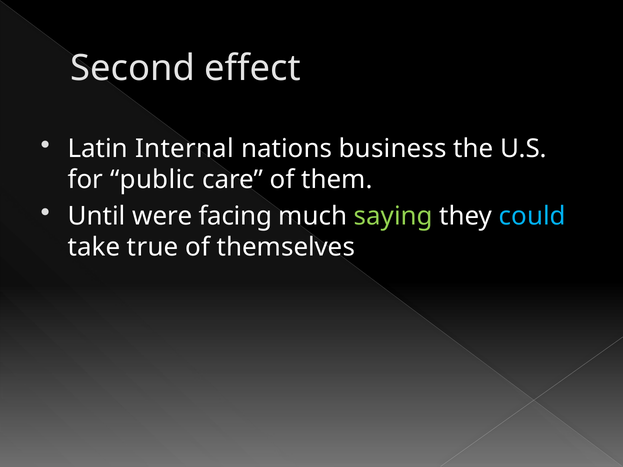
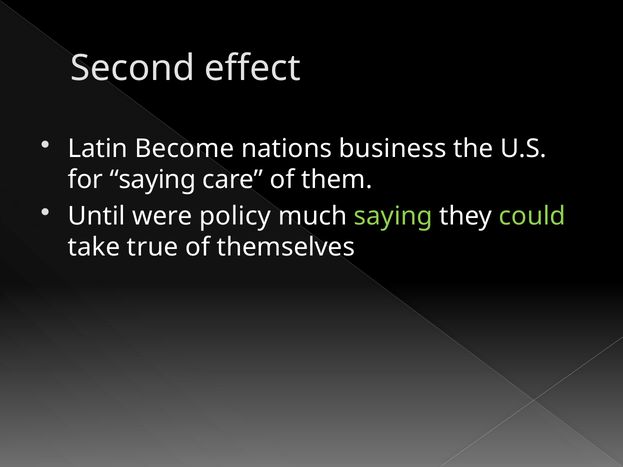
Internal: Internal -> Become (185, 149)
for public: public -> saying (153, 180)
facing: facing -> policy (235, 216)
could colour: light blue -> light green (532, 216)
